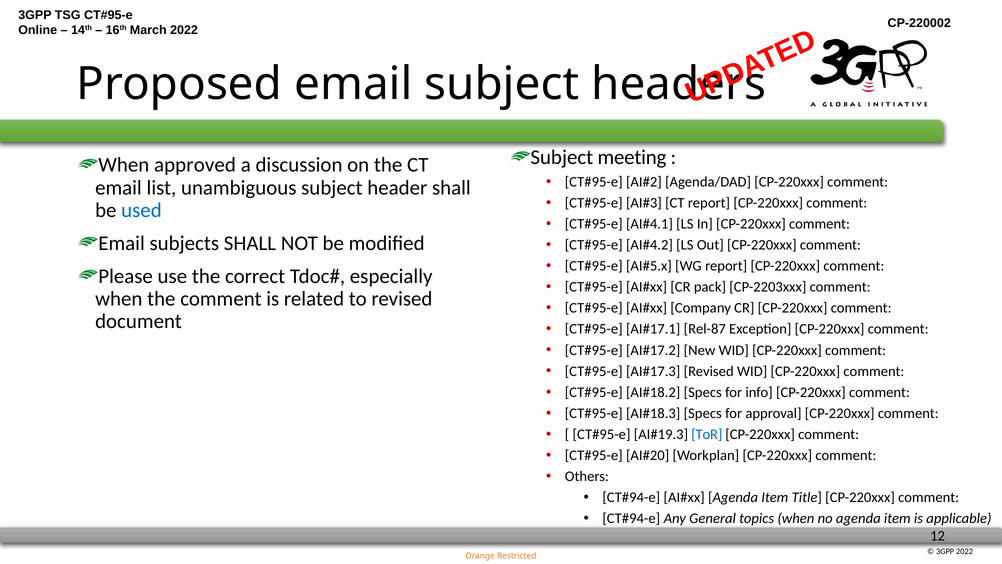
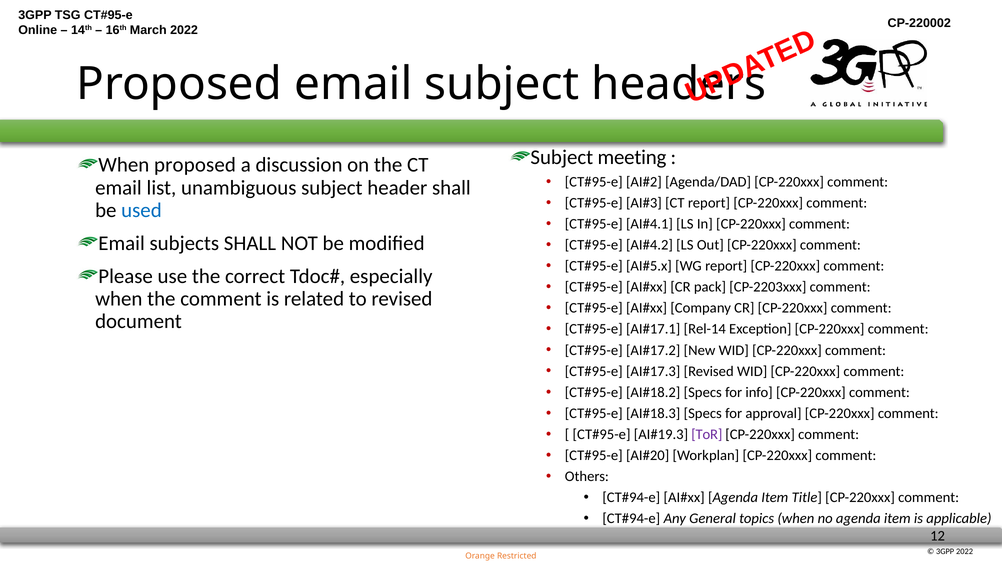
When approved: approved -> proposed (195, 165)
Rel-87: Rel-87 -> Rel-14 (705, 329)
ToR colour: blue -> purple (707, 434)
